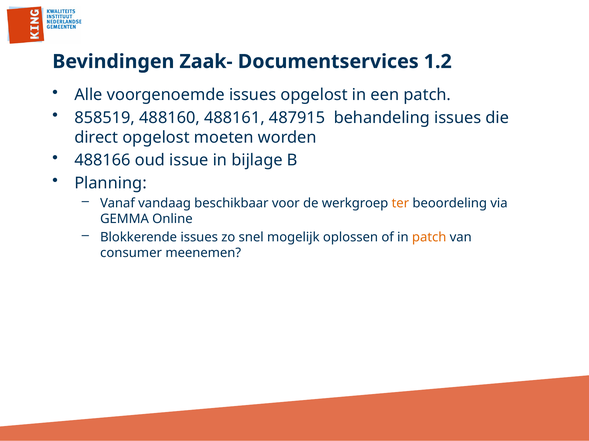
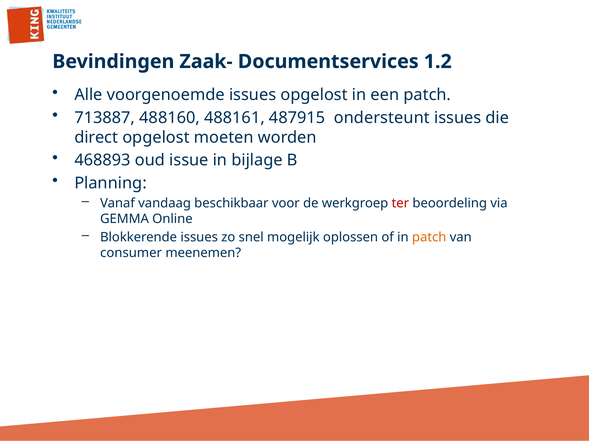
858519: 858519 -> 713887 (105, 118)
behandeling: behandeling -> ondersteunt (382, 118)
488166: 488166 -> 468893 (102, 161)
ter colour: orange -> red (400, 204)
